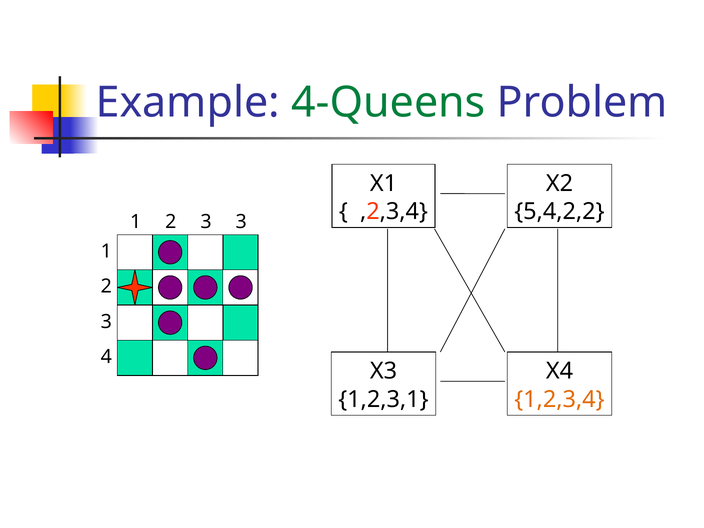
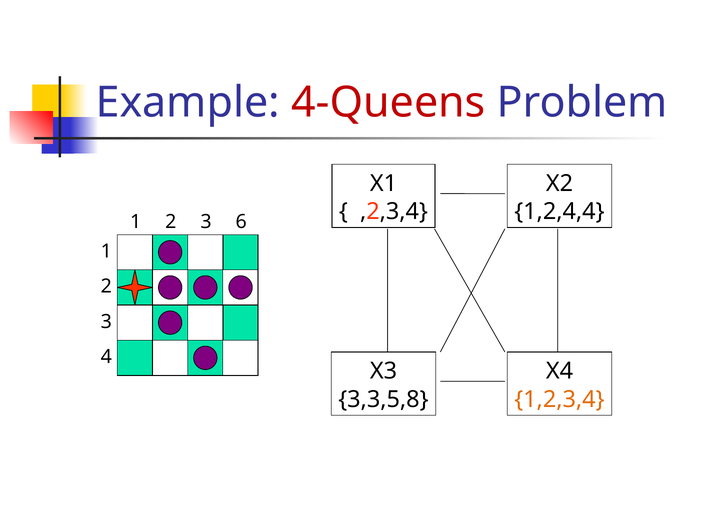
4-Queens colour: green -> red (388, 103)
5,4,2,2: 5,4,2,2 -> 1,2,4,4 (559, 212)
2 3: 3 -> 6 (241, 222)
1,2,3,1: 1,2,3,1 -> 3,3,5,8 (383, 399)
